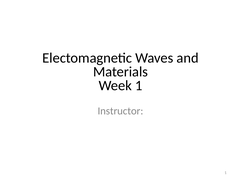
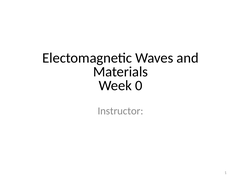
Week 1: 1 -> 0 (139, 86)
